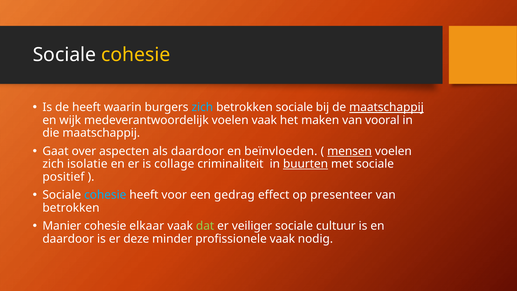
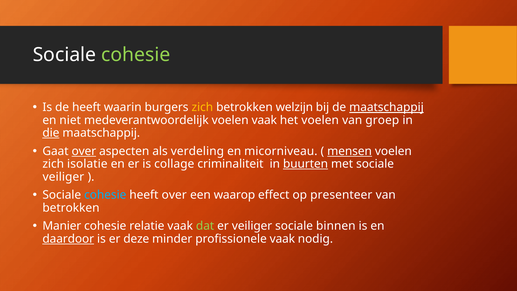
cohesie colour: yellow -> light green (136, 55)
zich colour: light blue -> yellow (202, 107)
betrokken sociale: sociale -> welzijn (294, 107)
wijk: wijk -> niet (70, 120)
het maken: maken -> voelen (320, 120)
vooral: vooral -> groep (382, 120)
die underline: none -> present (51, 133)
over underline: none -> present (84, 151)
als daardoor: daardoor -> verdeling (197, 151)
beïnvloeden: beïnvloeden -> micorniveau (281, 151)
positief: positief -> veiliger (63, 177)
heeft voor: voor -> over (174, 195)
gedrag: gedrag -> waarop (234, 195)
elkaar: elkaar -> relatie (147, 226)
cultuur: cultuur -> binnen (336, 226)
daardoor underline: none -> present (68, 239)
